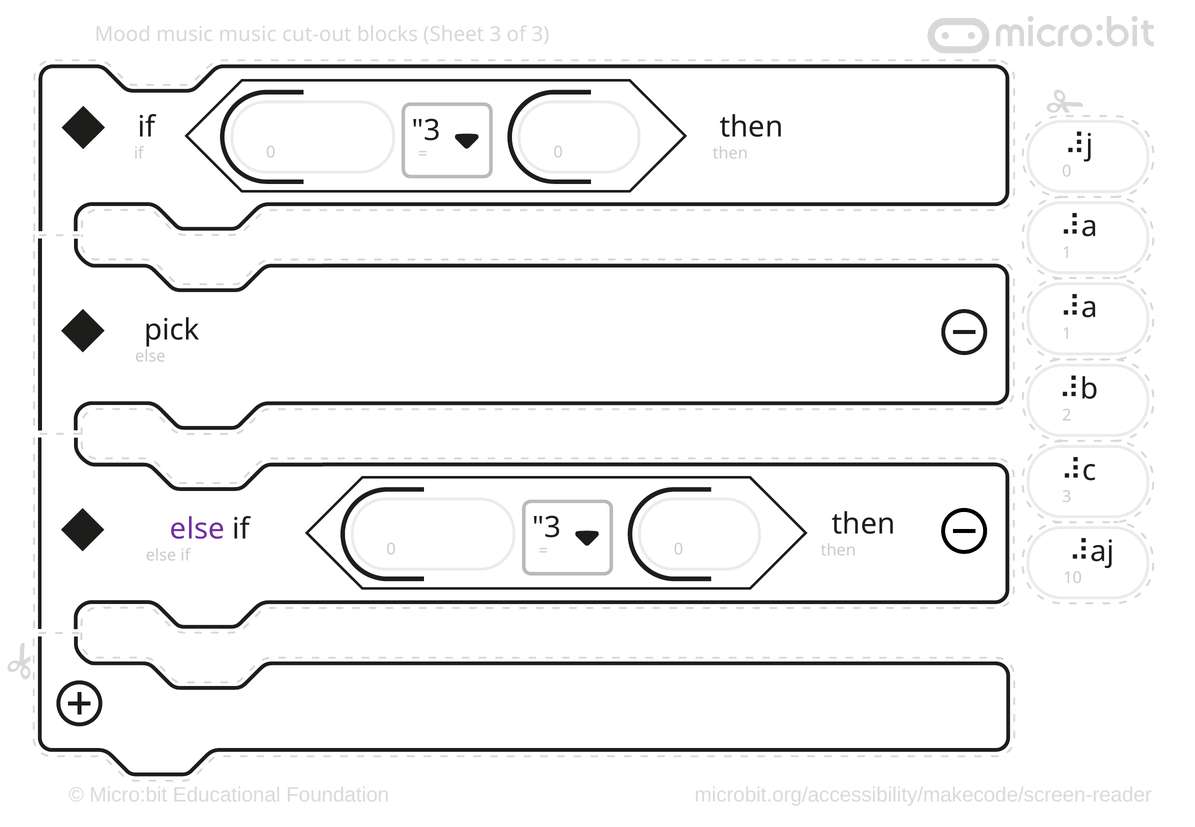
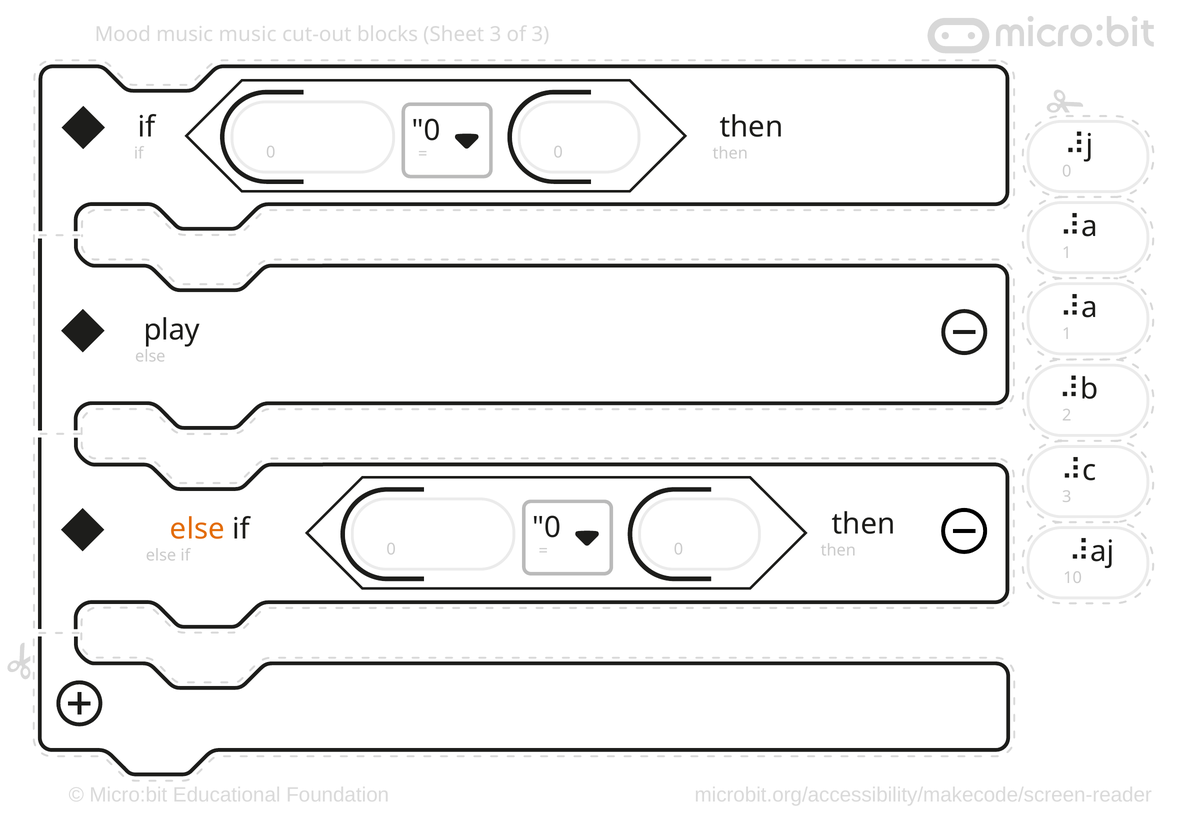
3: 3 -> 0 (426, 131)
pick: pick -> play (172, 330)
3: 3 -> 0 (547, 528)
else colour: purple -> orange (197, 529)
